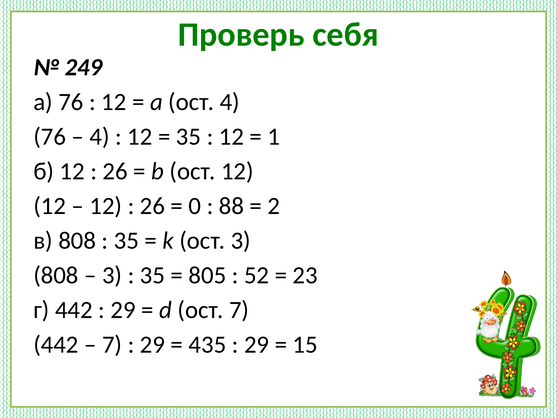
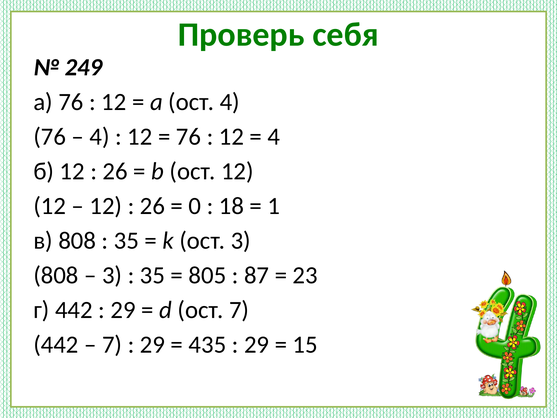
35: 35 -> 76 (189, 137)
1: 1 -> 4 (274, 137)
88: 88 -> 18 (231, 206)
2: 2 -> 1 (274, 206)
52: 52 -> 87 (257, 275)
